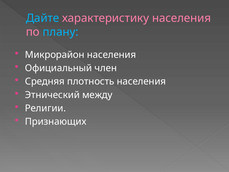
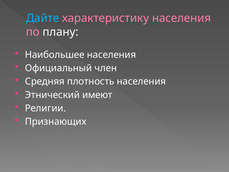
плану colour: light blue -> white (61, 32)
Микрорайон: Микрорайон -> Наибольшее (55, 55)
между: между -> имеют (97, 95)
